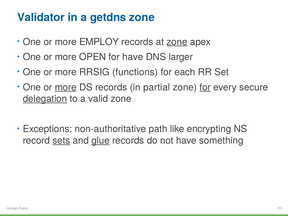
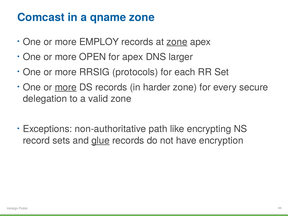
Validator: Validator -> Comcast (41, 17)
getdns: getdns -> qname (108, 17)
for have: have -> apex (133, 57)
functions: functions -> protocols (135, 72)
partial: partial -> harder (157, 87)
for underline: present -> none (205, 87)
delegation underline: present -> none (45, 99)
sets underline: present -> none (61, 141)
something: something -> encryption (221, 141)
